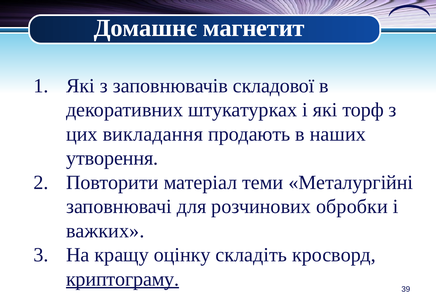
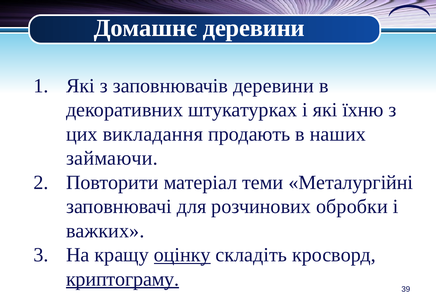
Домашнє магнетит: магнетит -> деревини (254, 28)
заповнювачів складової: складової -> деревини (274, 86)
торф: торф -> їхню (363, 110)
утворення: утворення -> займаючи (112, 158)
оцінку underline: none -> present (182, 255)
